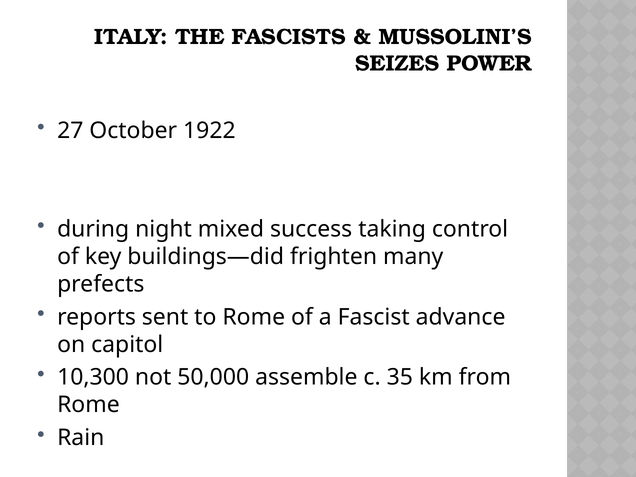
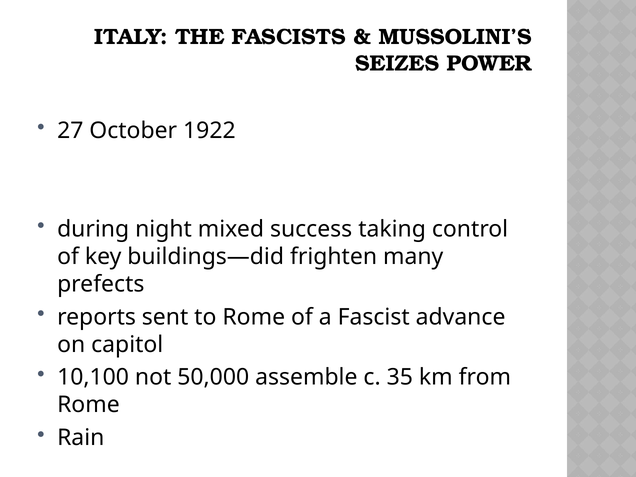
10,300: 10,300 -> 10,100 (93, 377)
